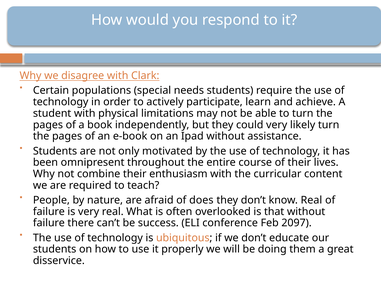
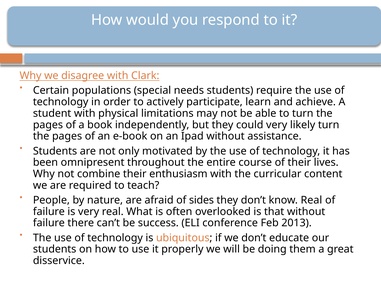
does: does -> sides (201, 200)
2097: 2097 -> 2013 (297, 223)
